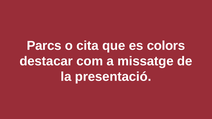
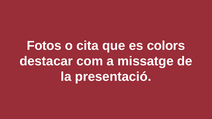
Parcs: Parcs -> Fotos (44, 46)
